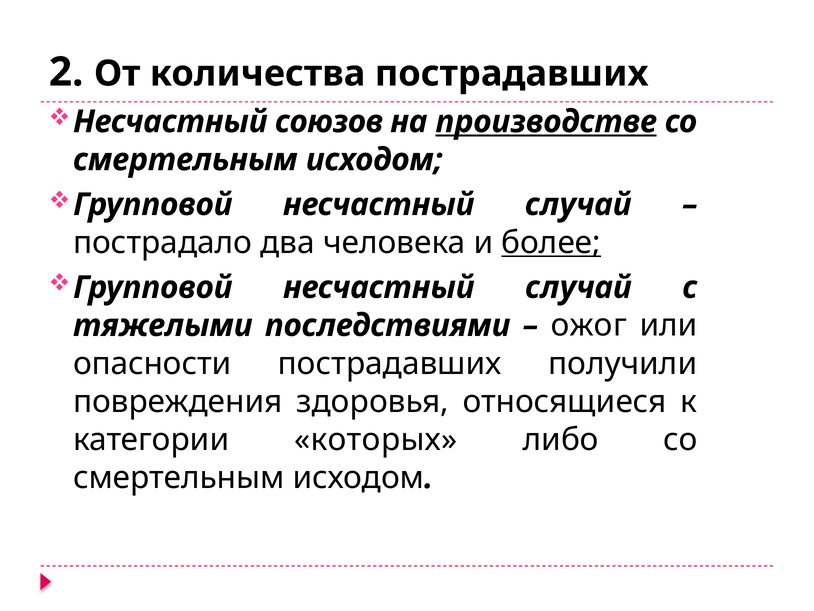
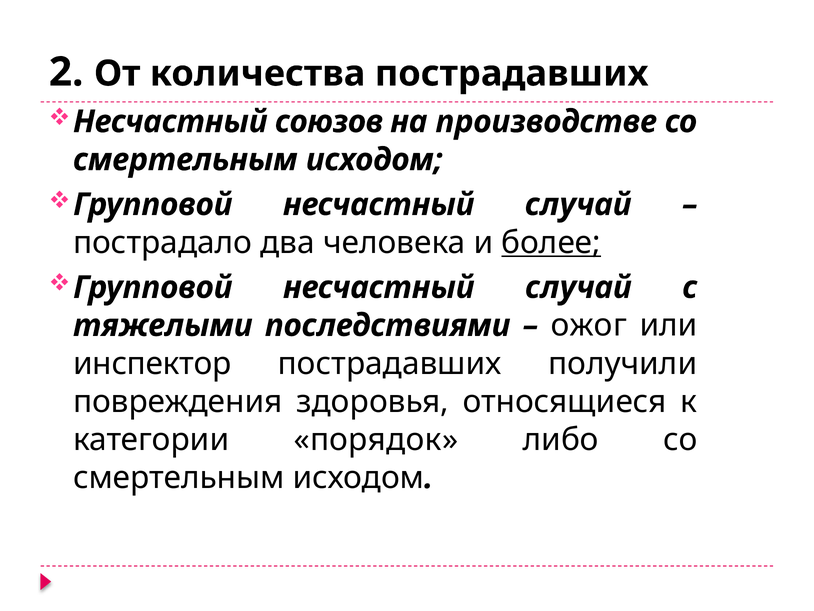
производстве underline: present -> none (546, 122)
опасности: опасности -> инспектор (152, 363)
которых: которых -> порядок (376, 439)
